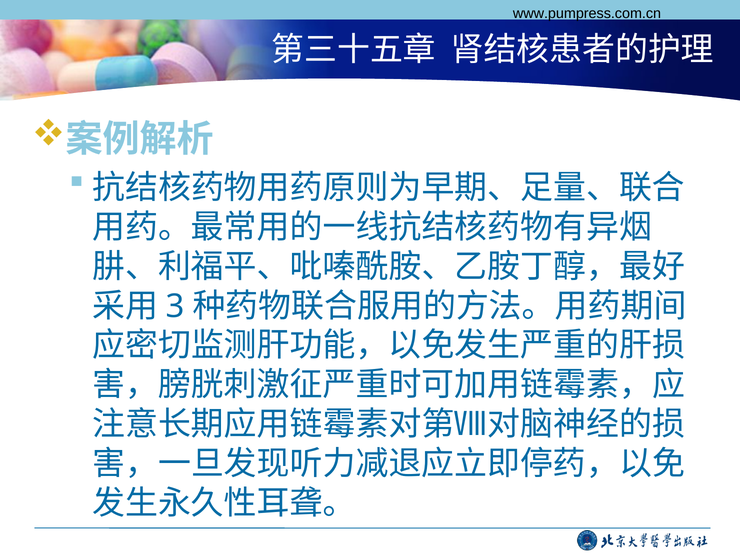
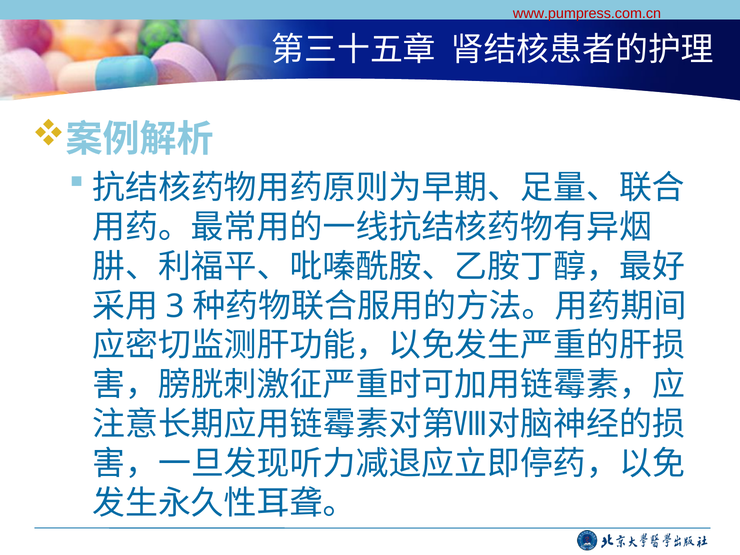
www.pumpress.com.cn colour: black -> red (587, 13)
